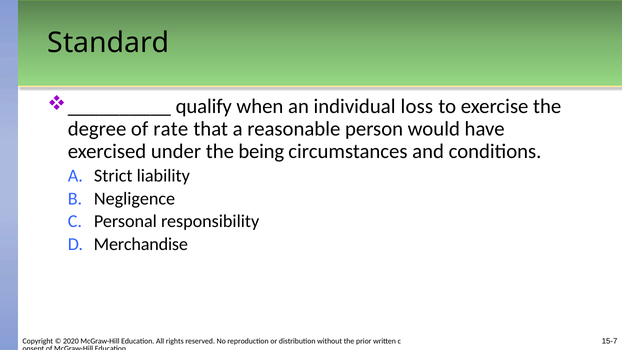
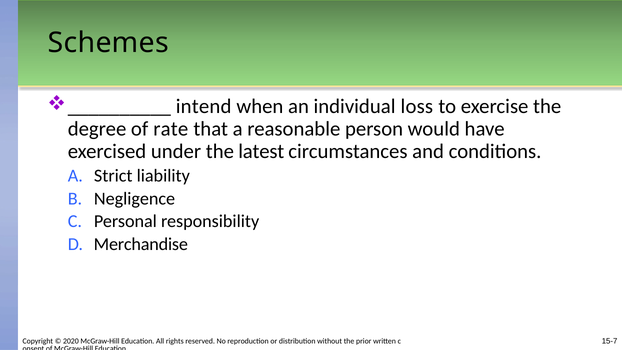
Standard: Standard -> Schemes (108, 43)
qualify: qualify -> intend (204, 107)
being: being -> latest (261, 151)
